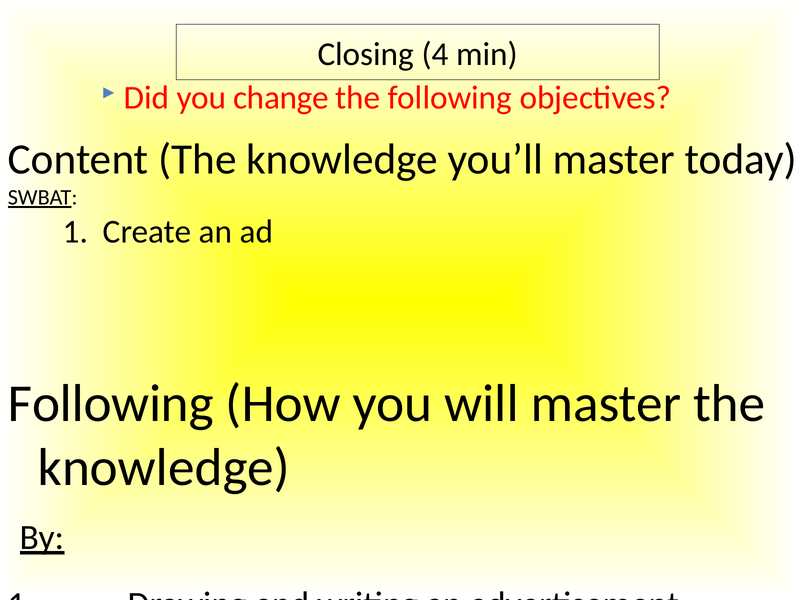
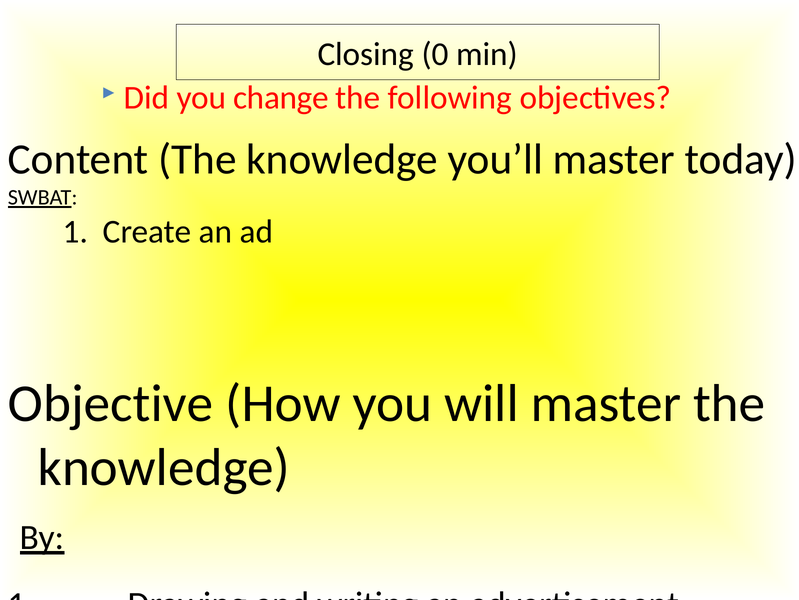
4: 4 -> 0 (435, 54)
Following: Following -> Objective (111, 403)
